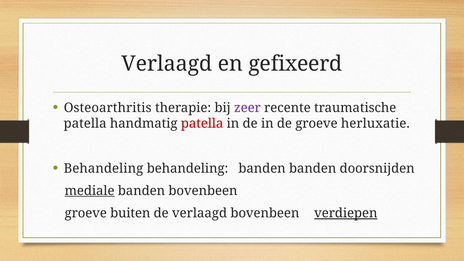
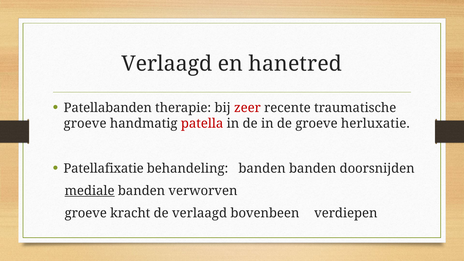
gefixeerd: gefixeerd -> hanetred (295, 64)
Osteoarthritis: Osteoarthritis -> Patellabanden (108, 108)
zeer colour: purple -> red (247, 108)
patella: patella -> groeve (85, 123)
Behandeling: Behandeling -> Patellafixatie (104, 168)
banden bovenbeen: bovenbeen -> verworven (203, 191)
buiten: buiten -> kracht (130, 213)
verdiepen underline: present -> none (346, 213)
